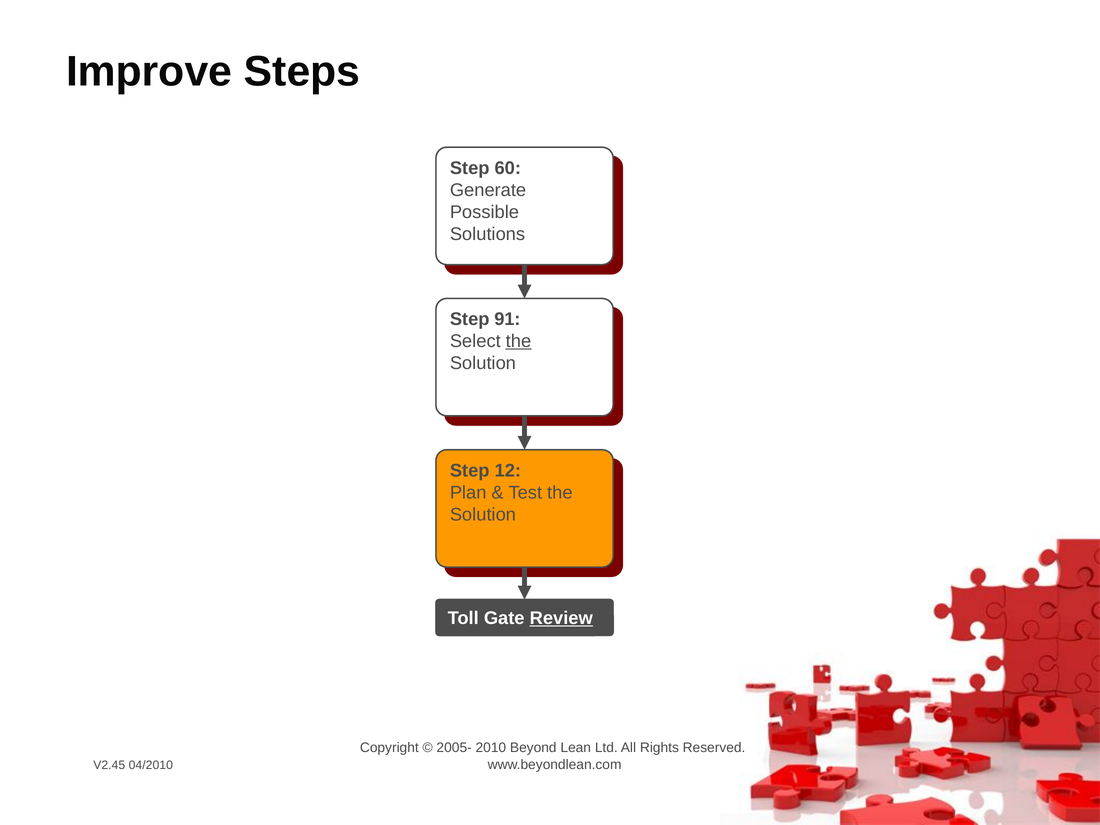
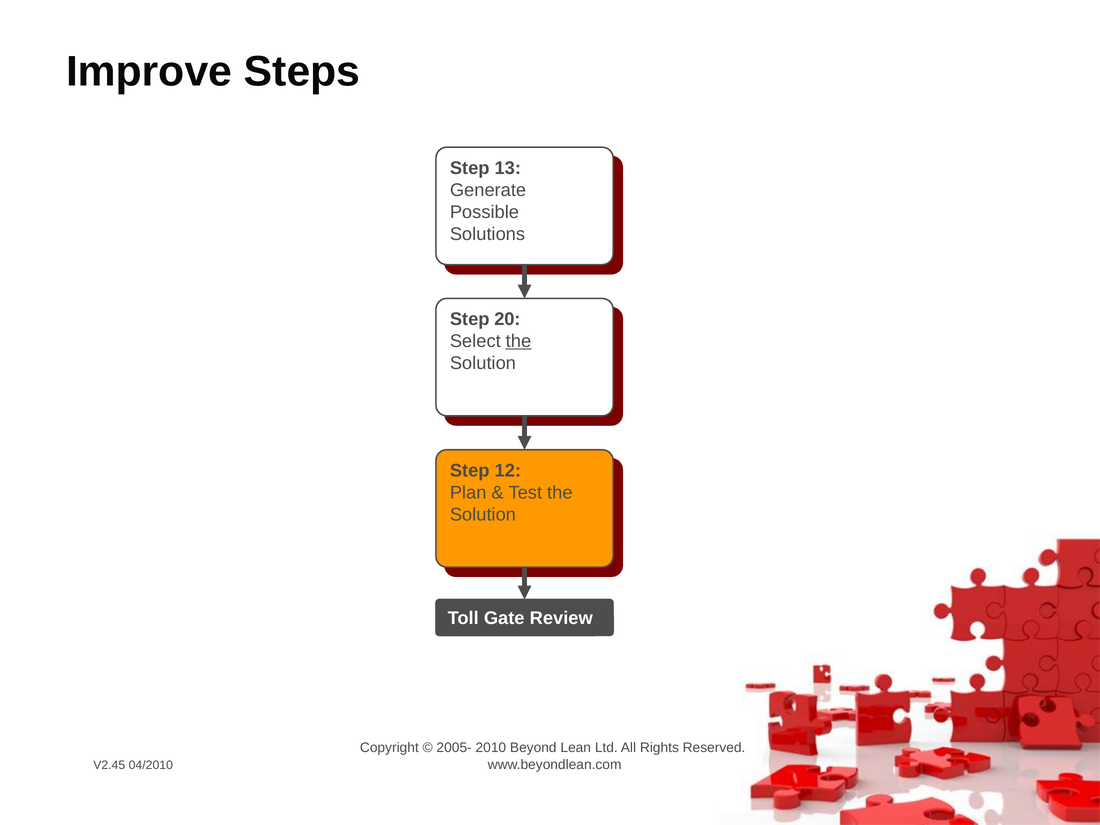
60: 60 -> 13 (508, 168)
91: 91 -> 20 (507, 319)
Review underline: present -> none (561, 618)
